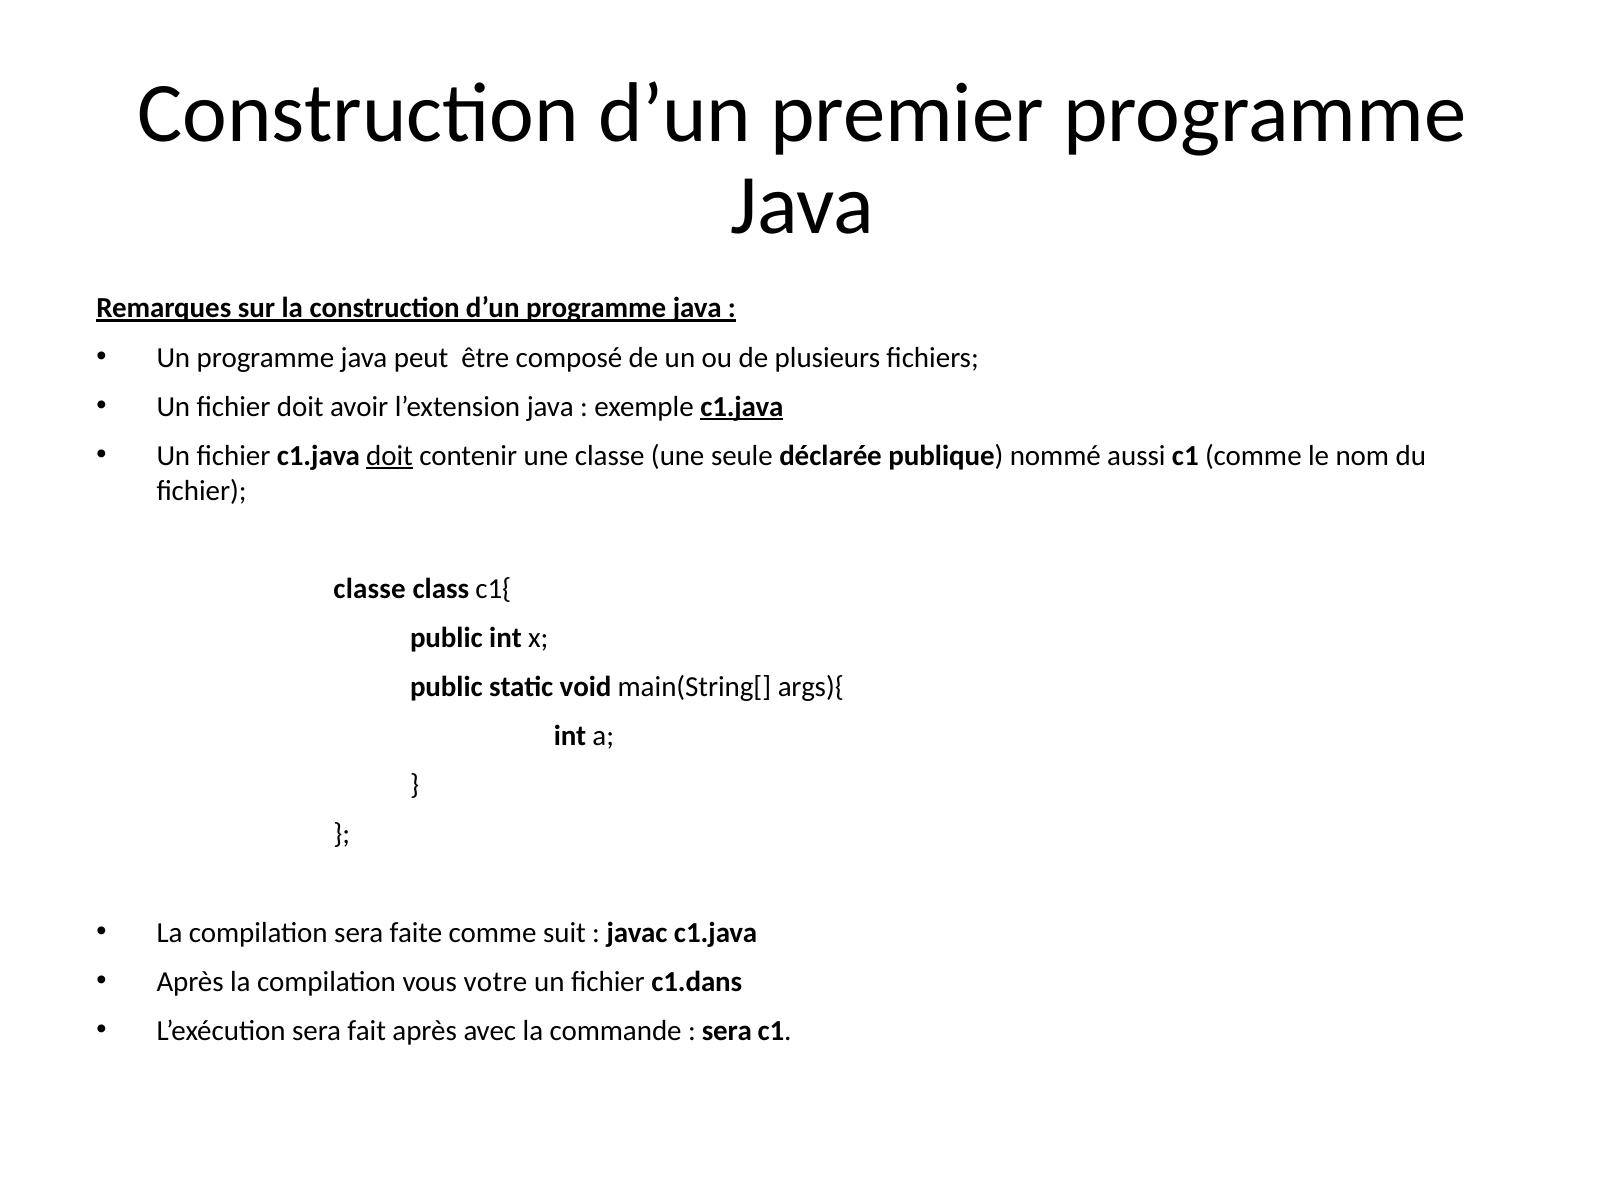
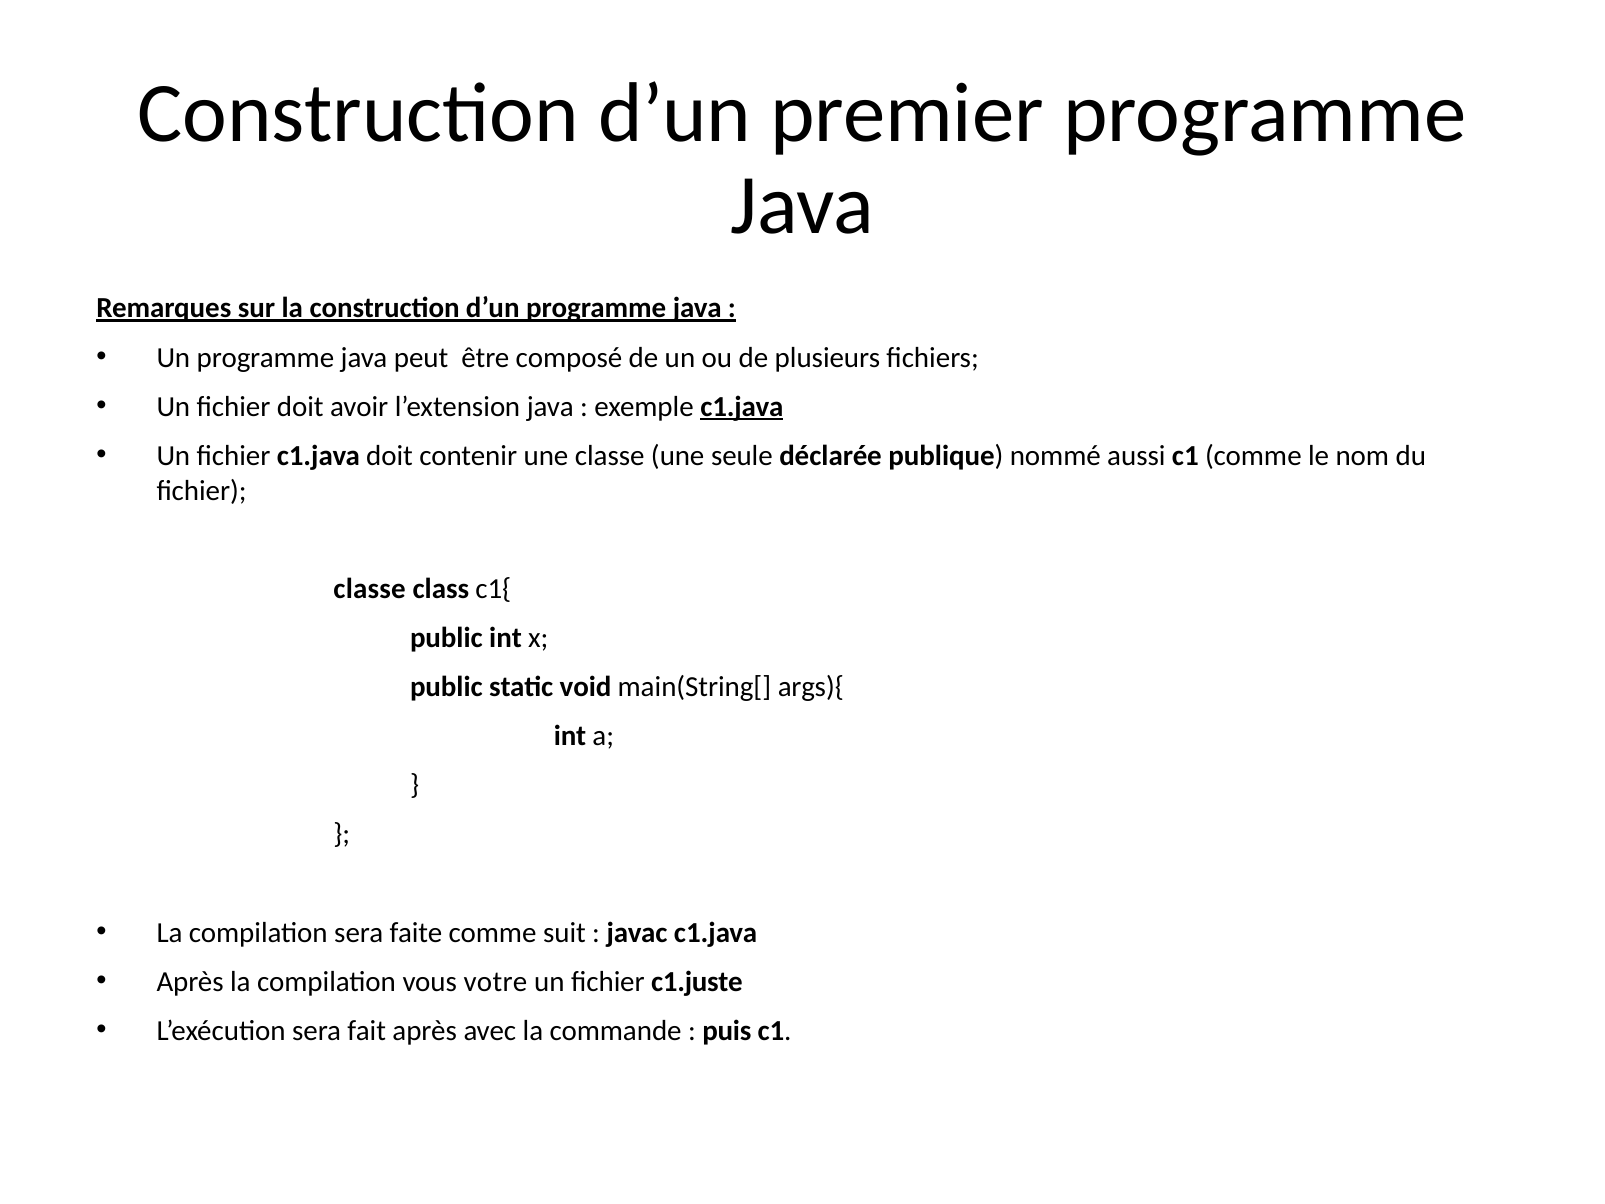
doit underline: present -> none (390, 456)
c1.dans: c1.dans -> c1.juste (697, 981)
sera: sera -> puis (727, 1031)
